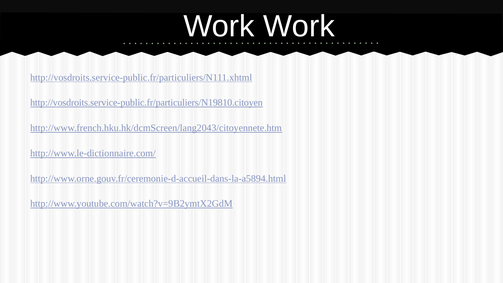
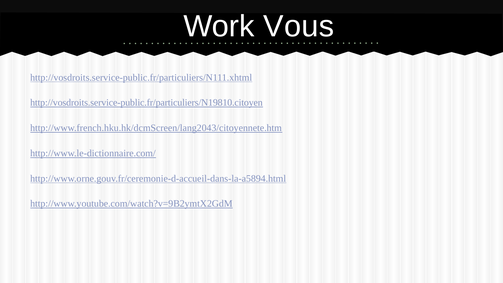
Work Work: Work -> Vous (299, 26)
